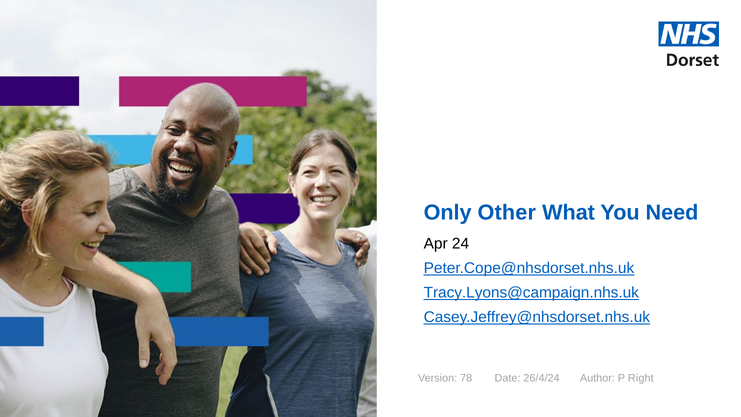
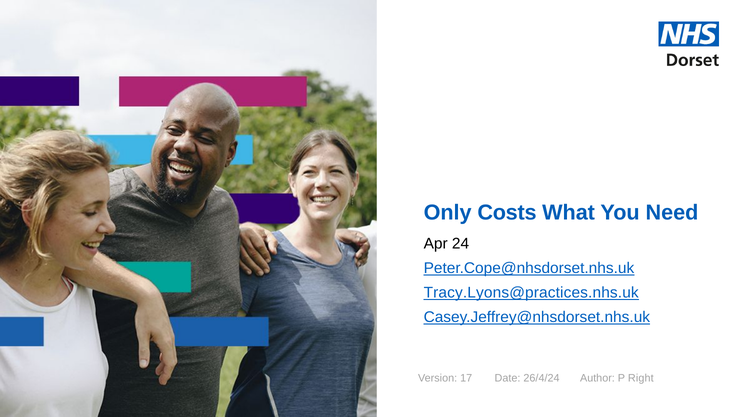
Other: Other -> Costs (507, 212)
Tracy.Lyons@campaign.nhs.uk: Tracy.Lyons@campaign.nhs.uk -> Tracy.Lyons@practices.nhs.uk (531, 292)
78: 78 -> 17 (466, 378)
